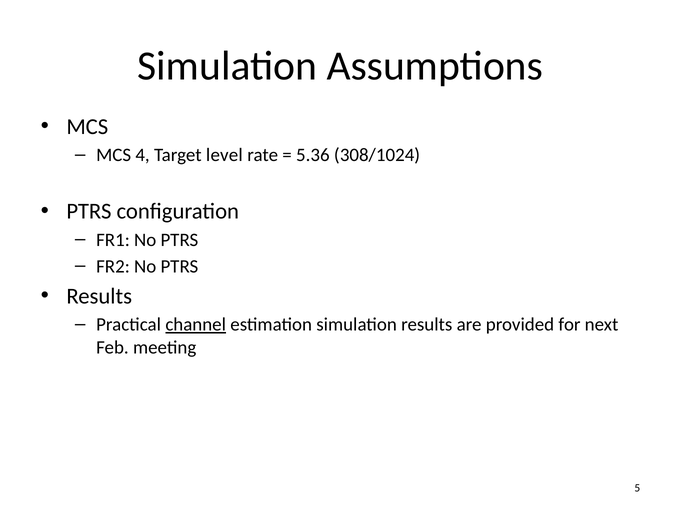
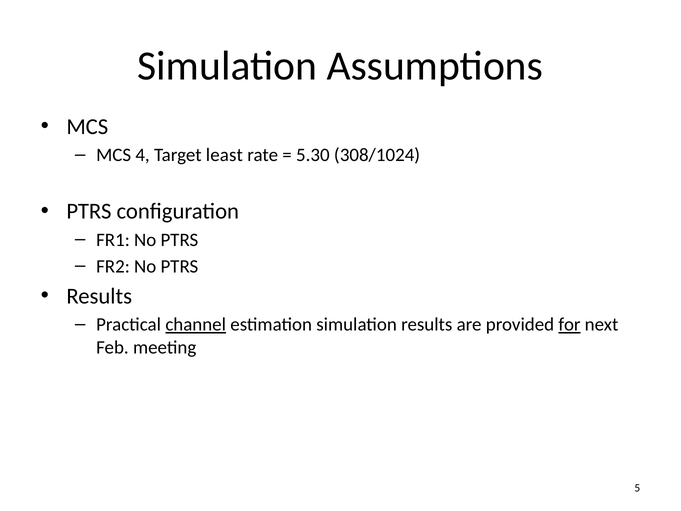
level: level -> least (224, 155)
5.36: 5.36 -> 5.30 (313, 155)
for underline: none -> present (570, 324)
